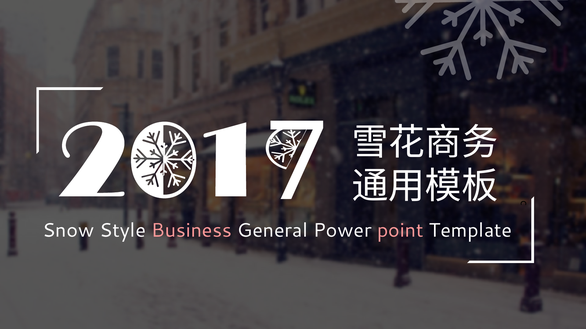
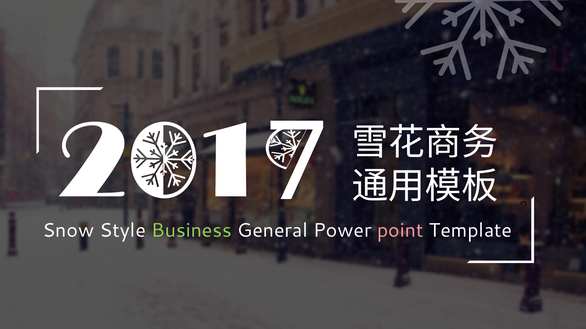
Business colour: pink -> light green (192, 231)
